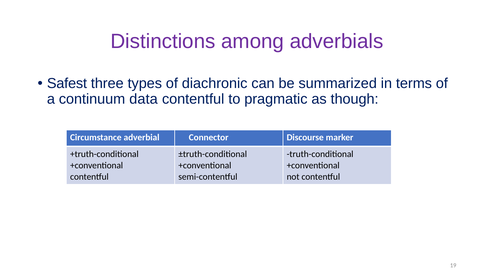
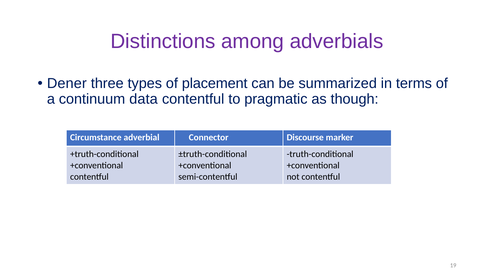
Safest: Safest -> Dener (67, 84)
diachronic: diachronic -> placement (215, 84)
